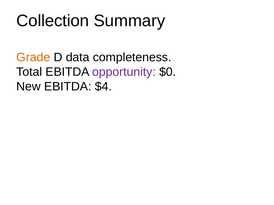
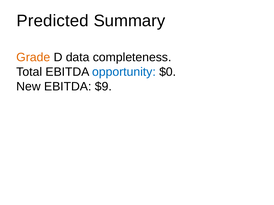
Collection: Collection -> Predicted (53, 21)
opportunity colour: purple -> blue (124, 72)
$4: $4 -> $9 (103, 87)
